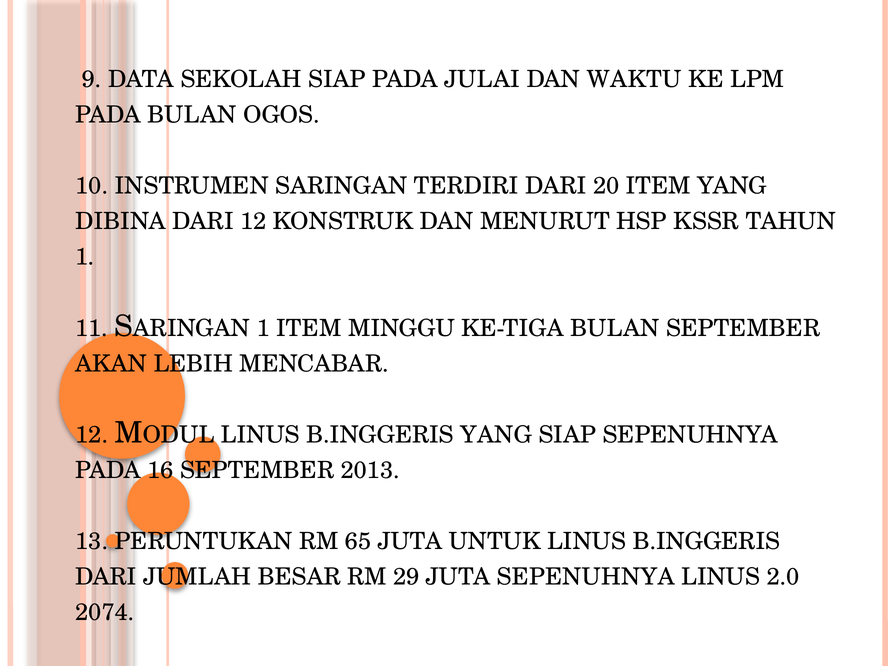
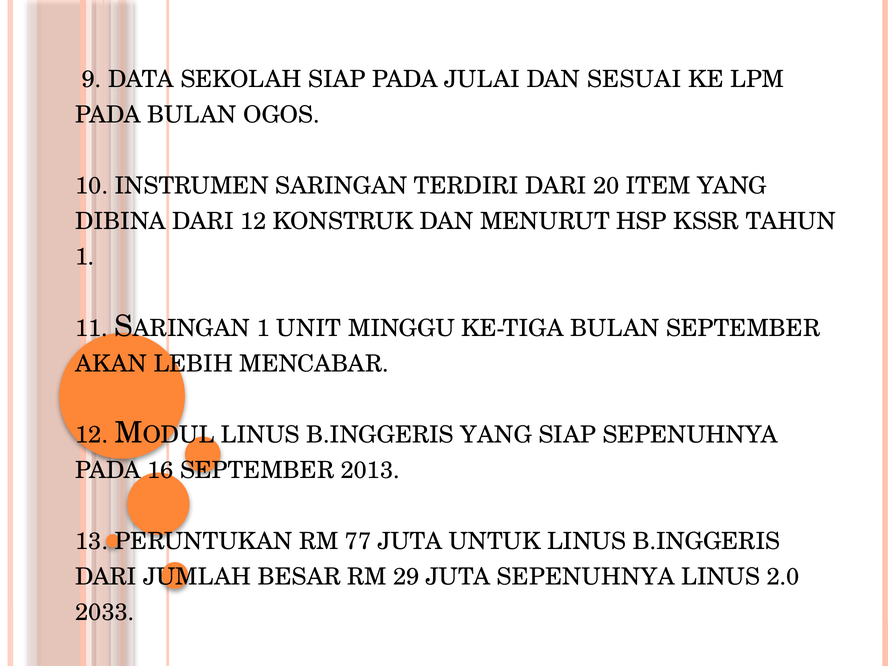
WAKTU: WAKTU -> SESUAI (634, 80)
1 ITEM: ITEM -> UNIT (309, 328)
65: 65 -> 77 (358, 541)
2074: 2074 -> 2033 (105, 612)
